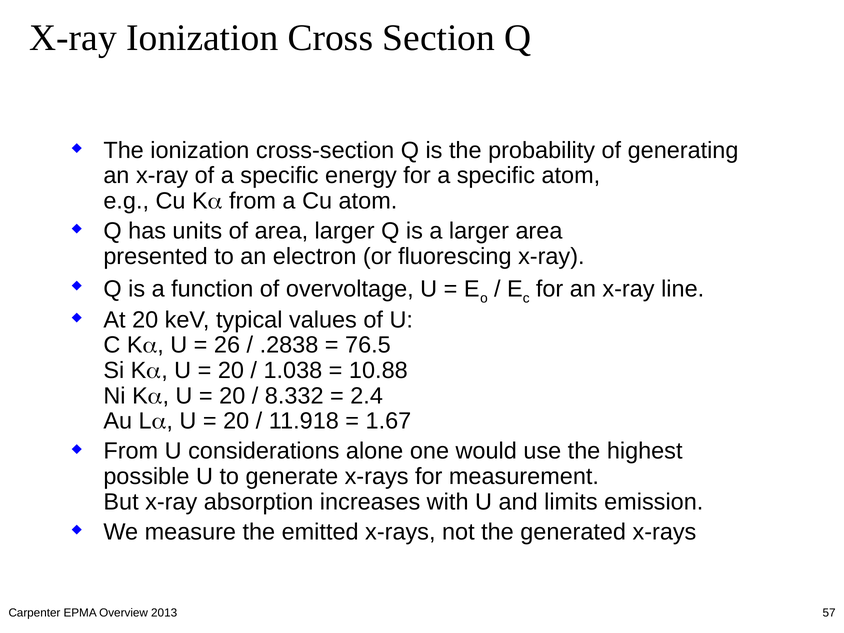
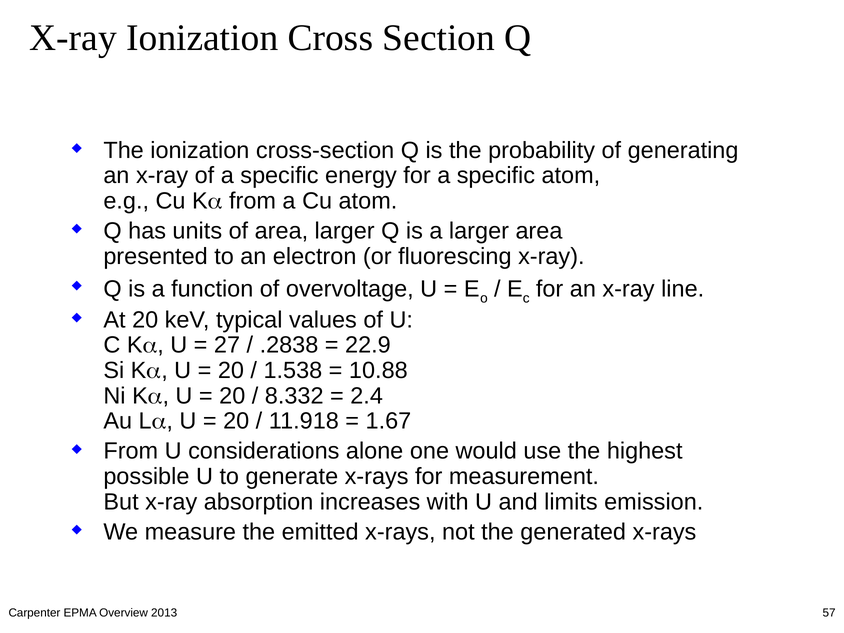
26: 26 -> 27 (227, 345)
76.5: 76.5 -> 22.9 (368, 345)
1.038: 1.038 -> 1.538 (293, 371)
